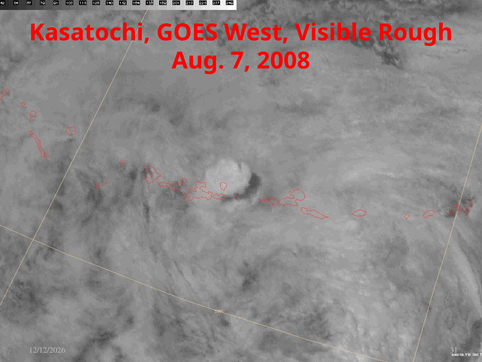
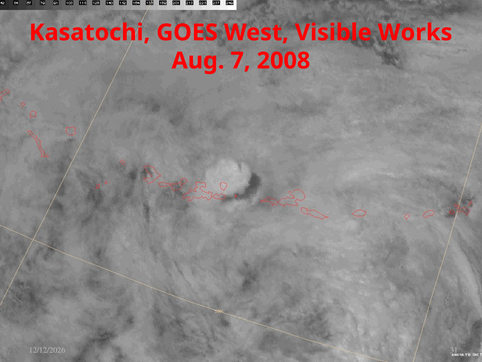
Rough: Rough -> Works (415, 33)
